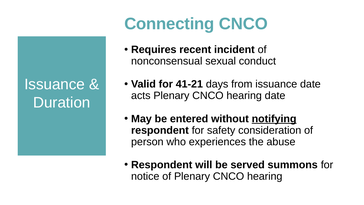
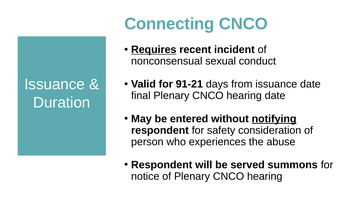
Requires underline: none -> present (154, 50)
41-21: 41-21 -> 91-21 (189, 84)
acts: acts -> final (141, 96)
